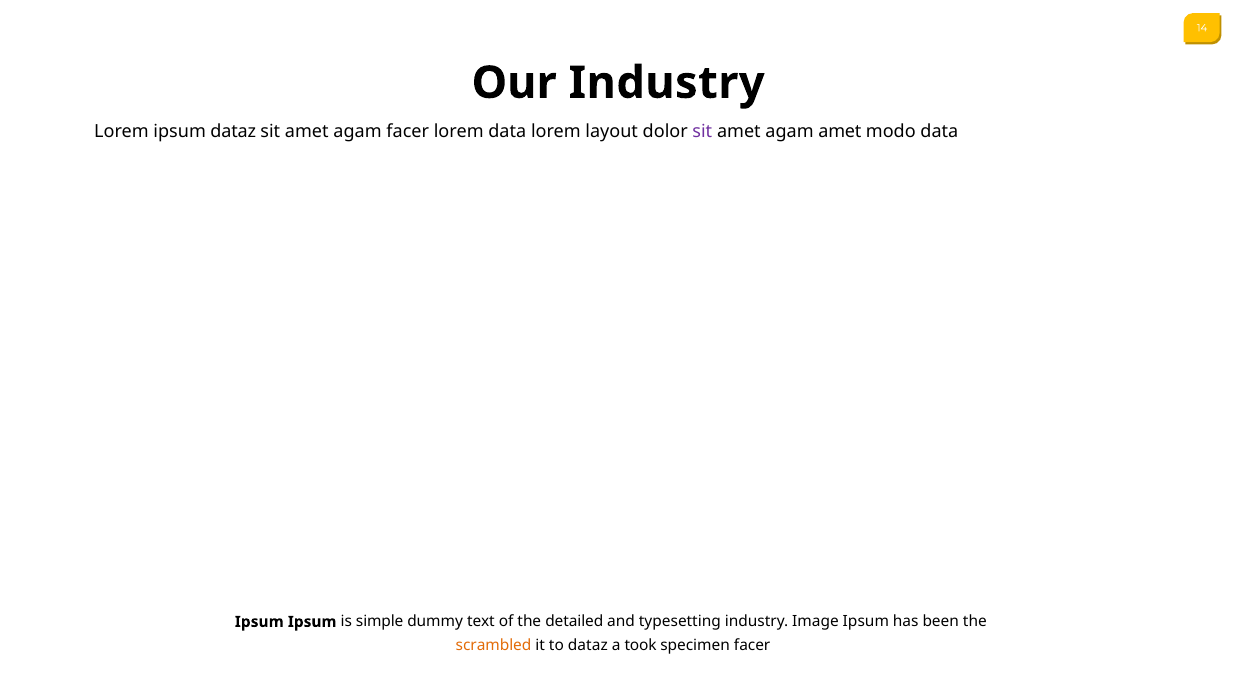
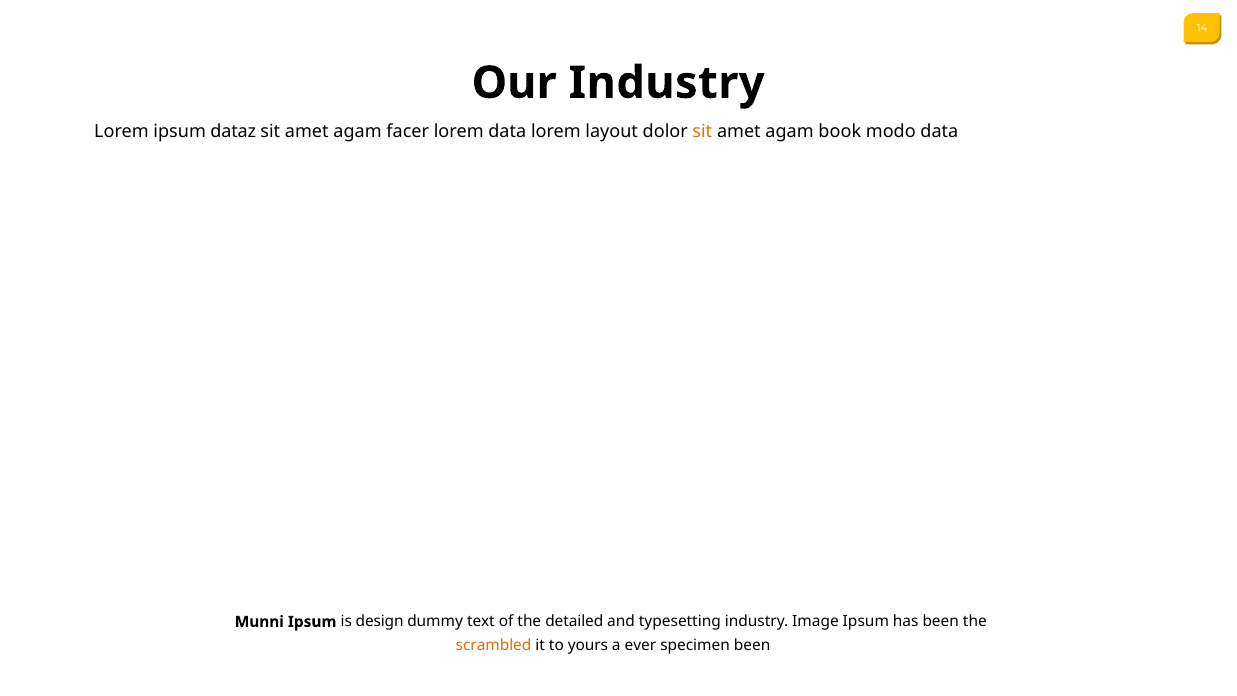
sit colour: purple -> orange (702, 132)
agam amet: amet -> book (840, 132)
Ipsum: Ipsum -> Munni (259, 622)
simple: simple -> design (380, 622)
to dataz: dataz -> yours (588, 645)
took: took -> ever (640, 645)
specimen facer: facer -> been (752, 645)
